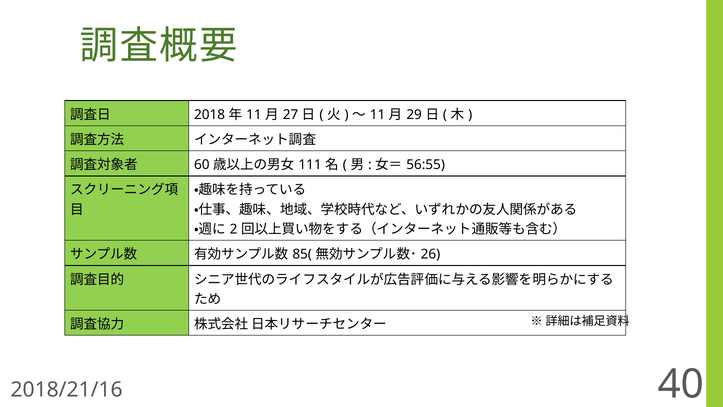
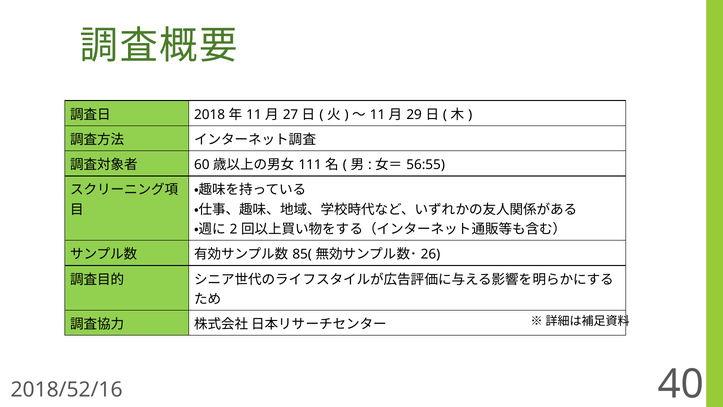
2018/21/16: 2018/21/16 -> 2018/52/16 (67, 390)
